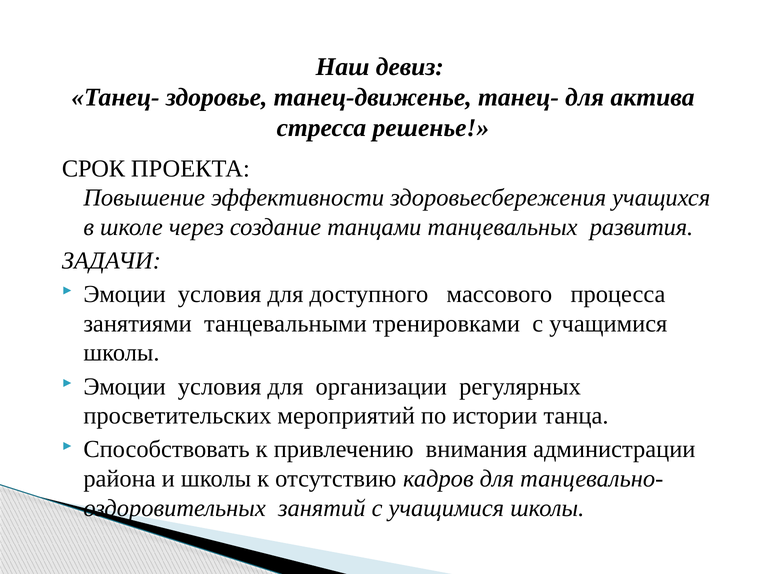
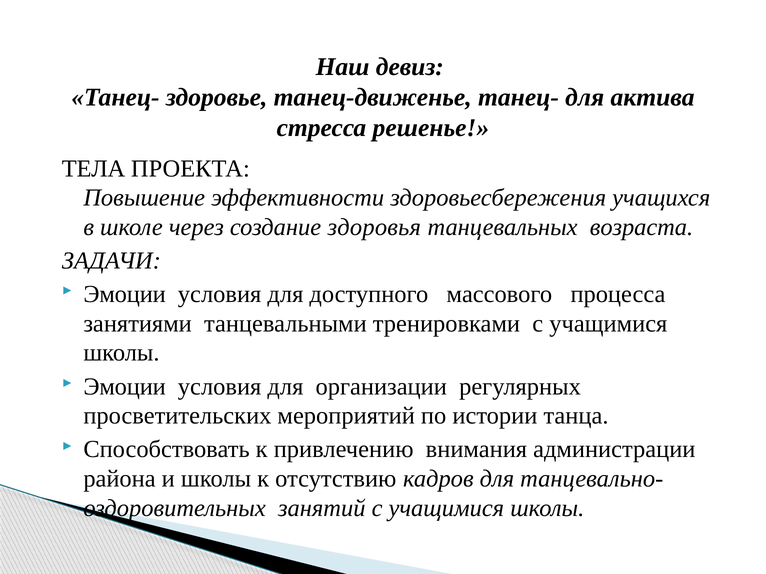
СРОК: СРОК -> ТЕЛА (94, 169)
танцами: танцами -> здоровья (374, 227)
развития: развития -> возраста (641, 227)
